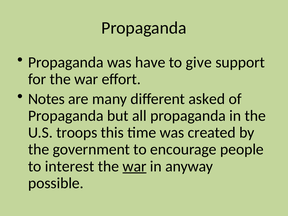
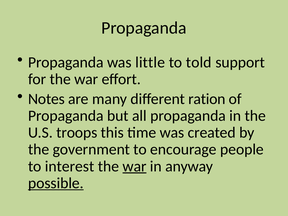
have: have -> little (150, 62)
give: give -> told (199, 62)
asked: asked -> ration (207, 99)
possible underline: none -> present (56, 183)
